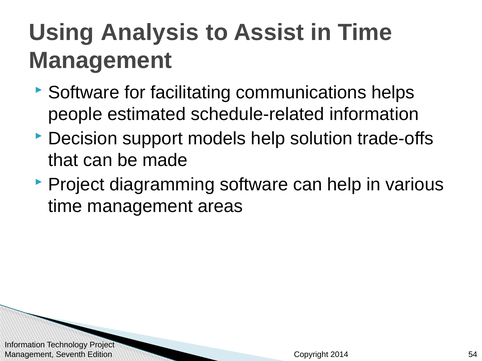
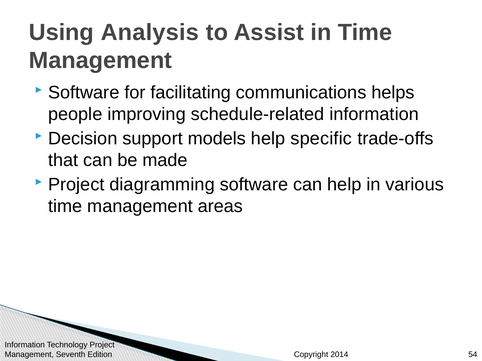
estimated: estimated -> improving (147, 114)
solution: solution -> specific (321, 139)
